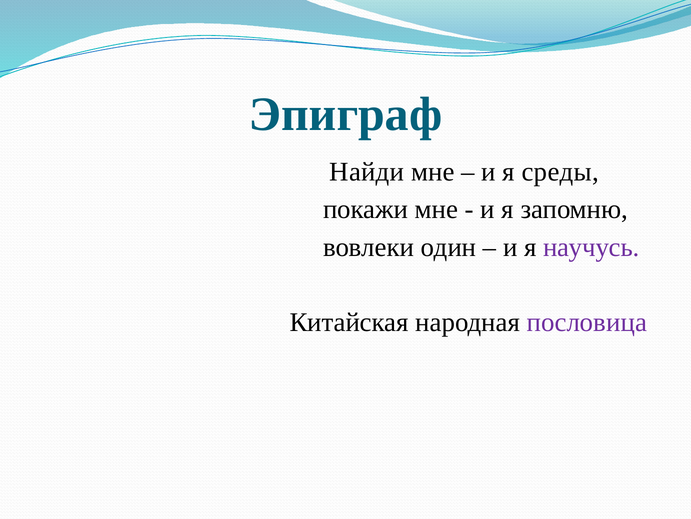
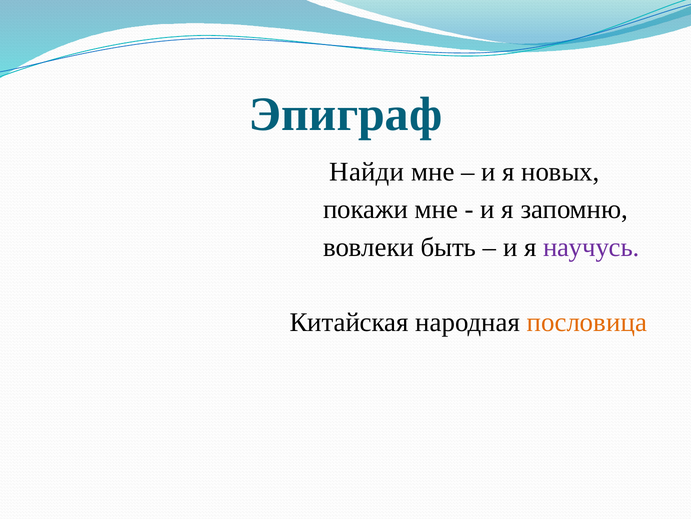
среды: среды -> новых (560, 172)
один: один -> быть (448, 247)
пословица colour: purple -> orange (587, 322)
